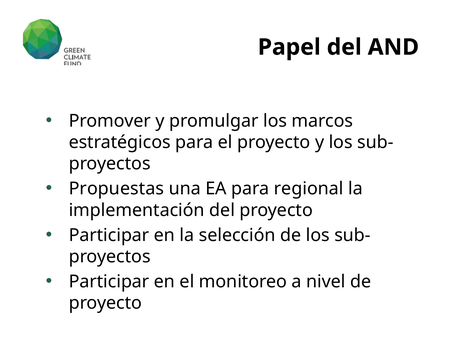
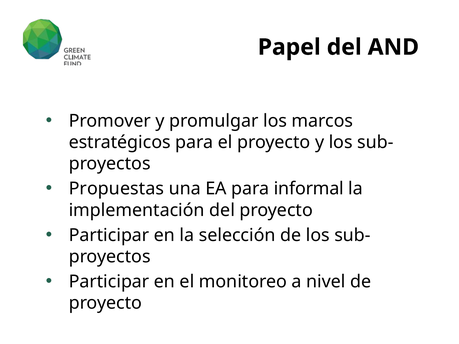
regional: regional -> informal (309, 189)
